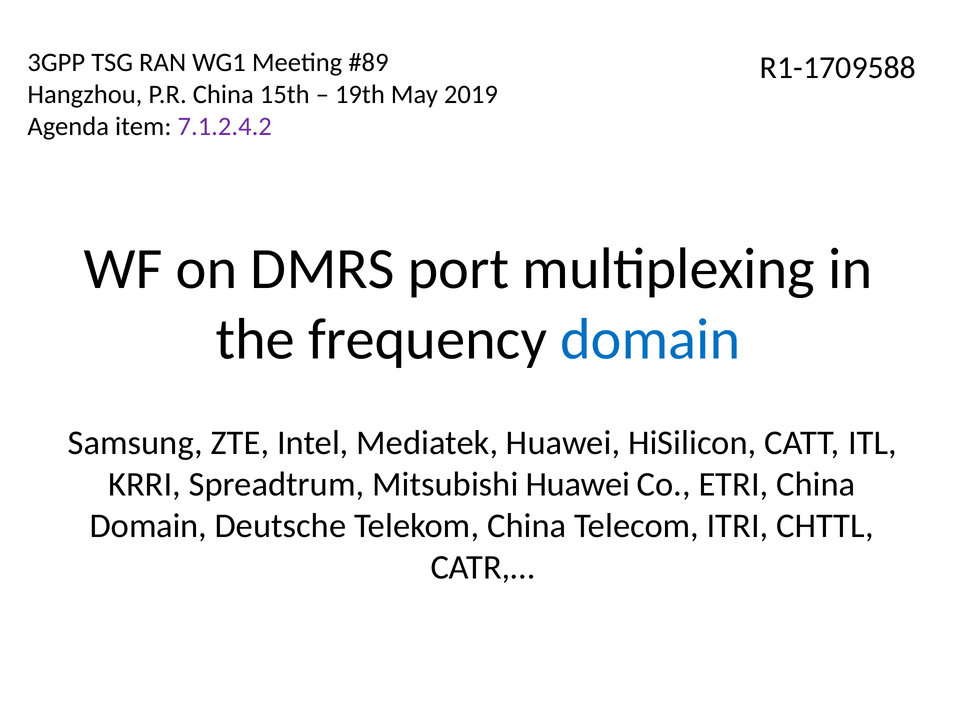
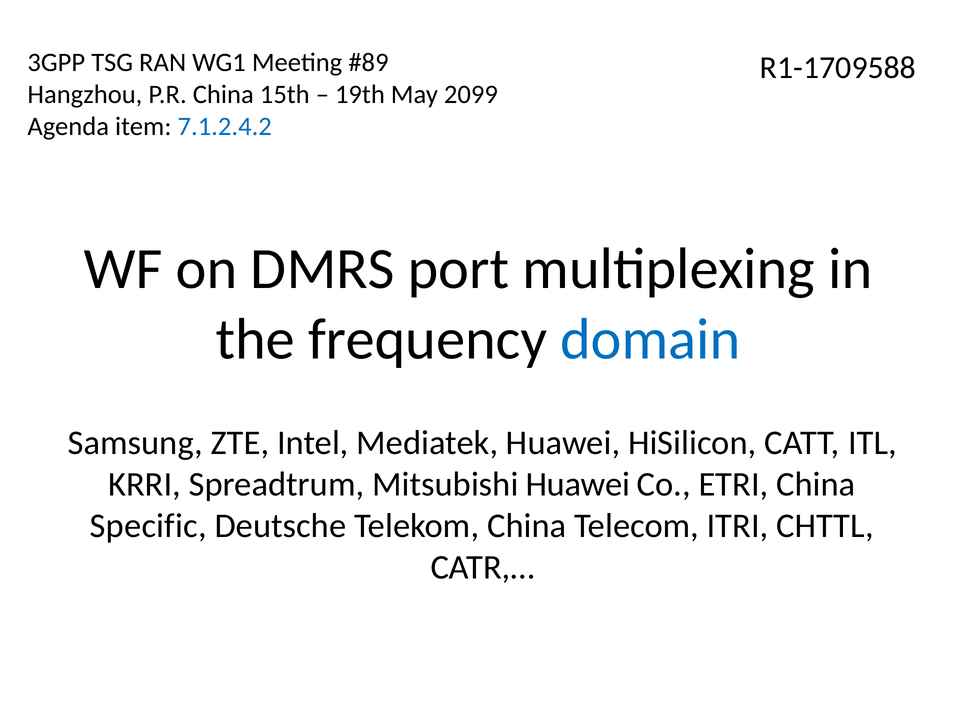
2019: 2019 -> 2099 (471, 94)
7.1.2.4.2 colour: purple -> blue (225, 126)
Domain: Domain -> Specific (148, 526)
